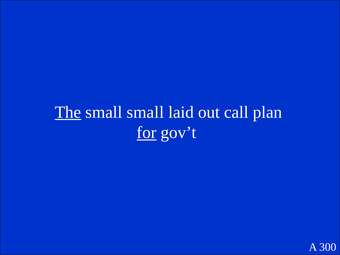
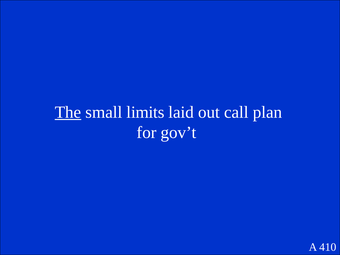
small small: small -> limits (145, 112)
for underline: present -> none (147, 133)
300: 300 -> 410 (328, 247)
